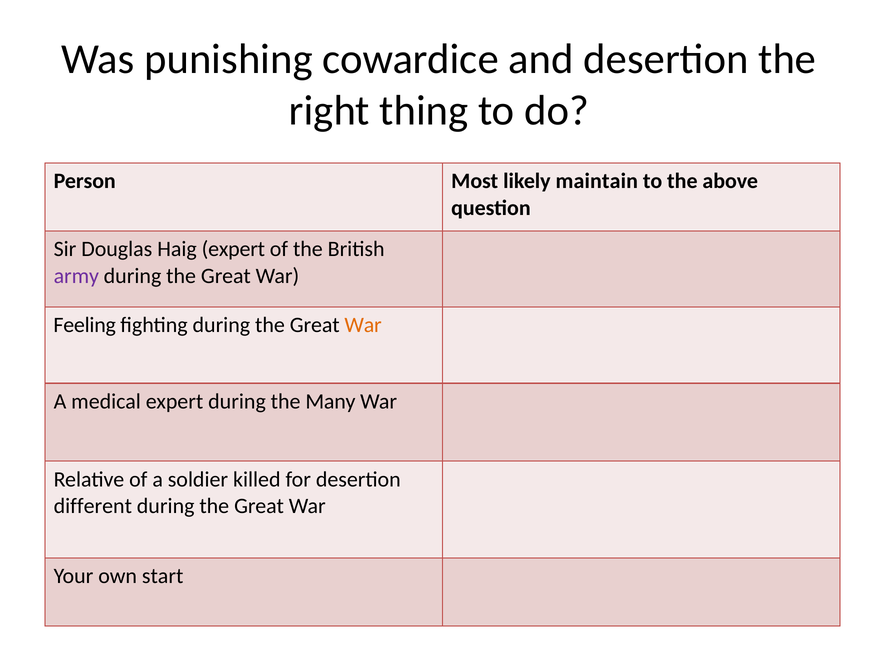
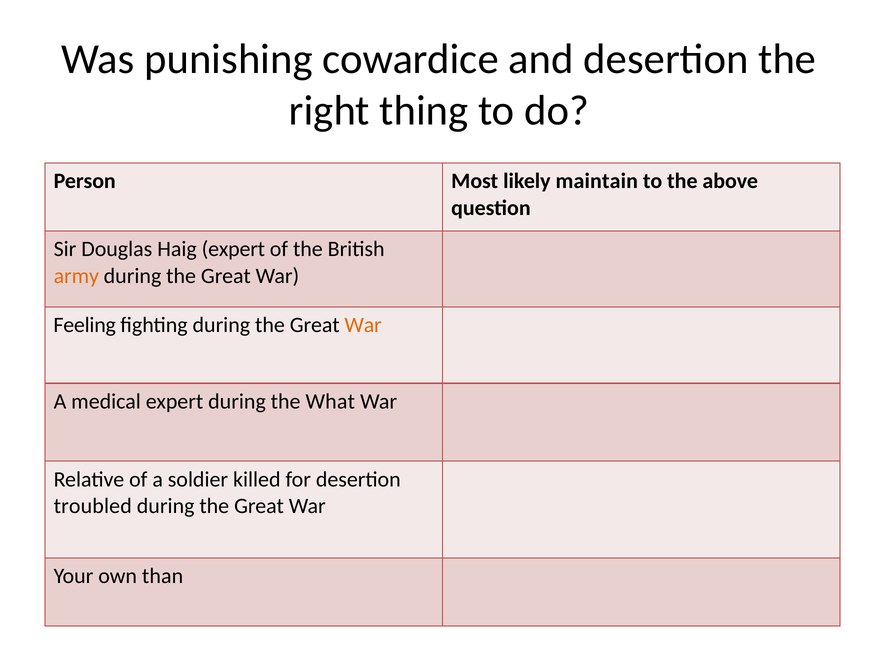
army colour: purple -> orange (76, 276)
Many: Many -> What (330, 402)
different: different -> troubled (93, 506)
start: start -> than (163, 577)
